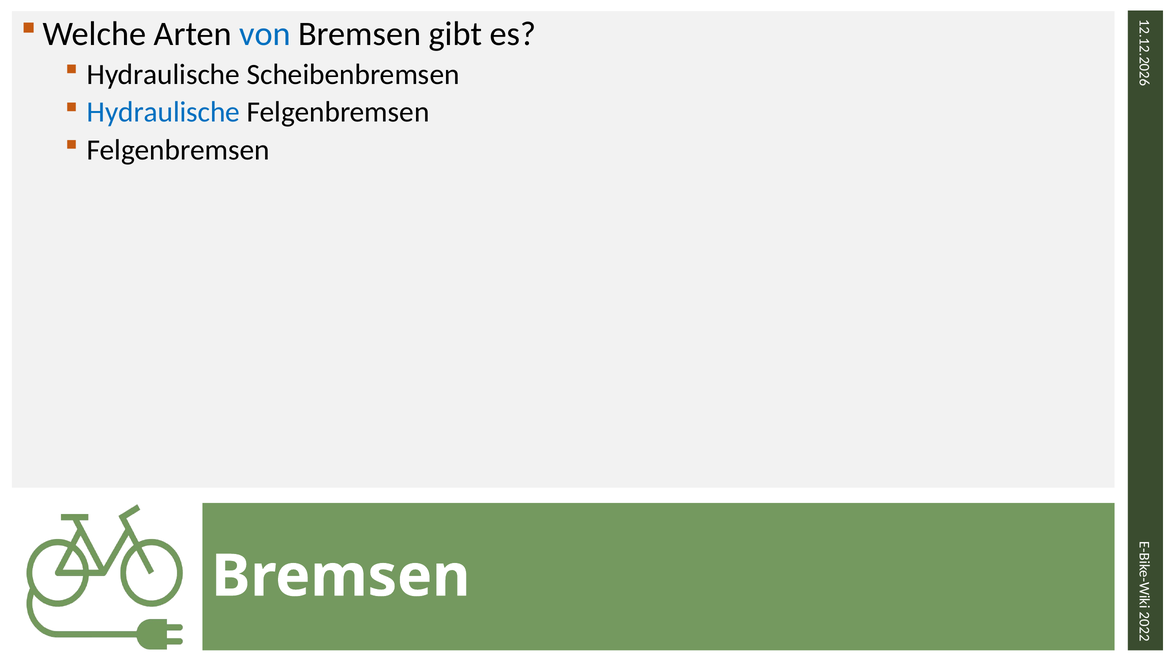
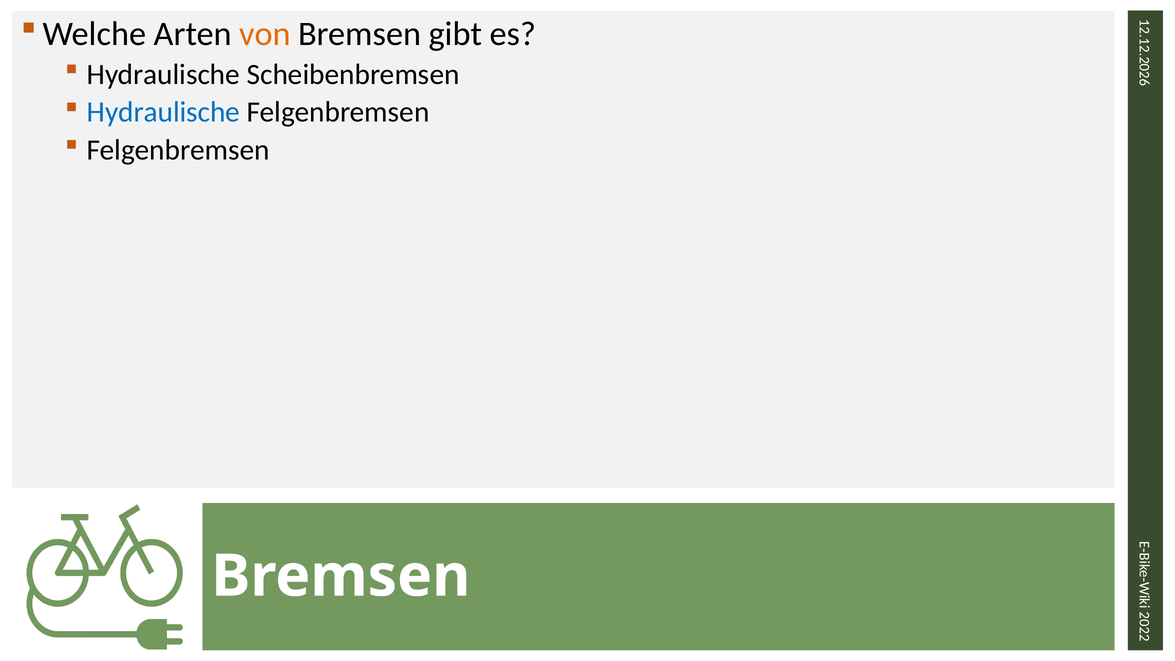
von colour: blue -> orange (265, 34)
